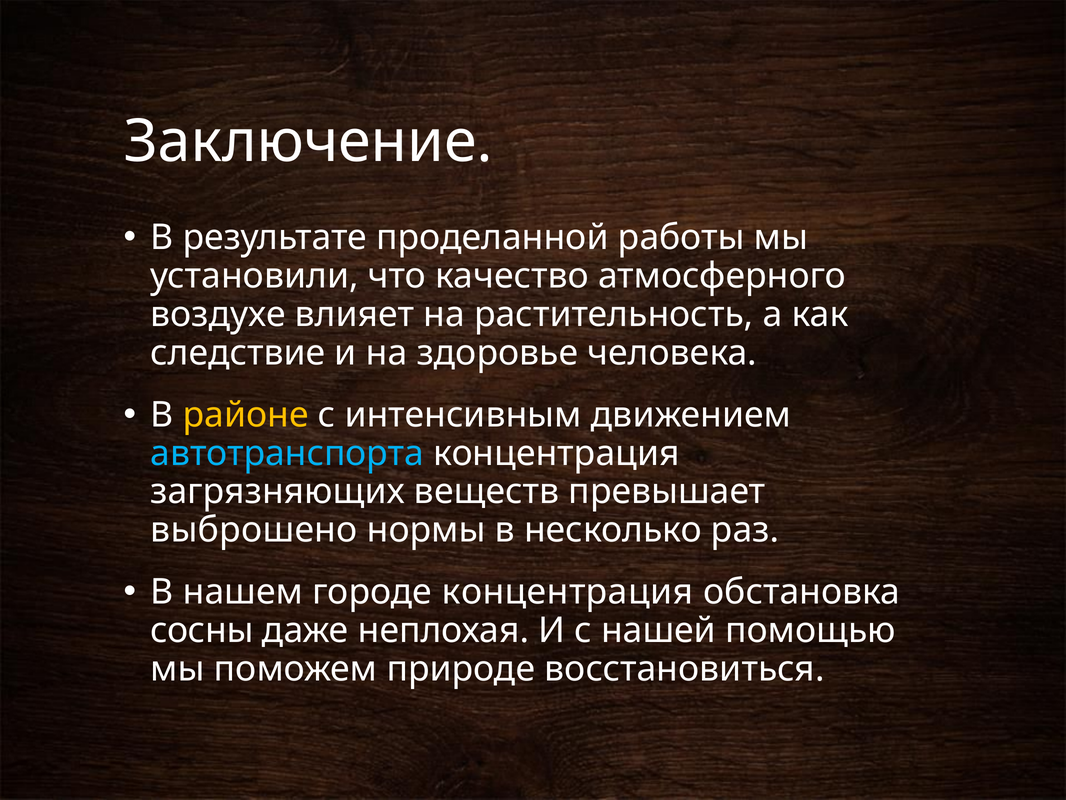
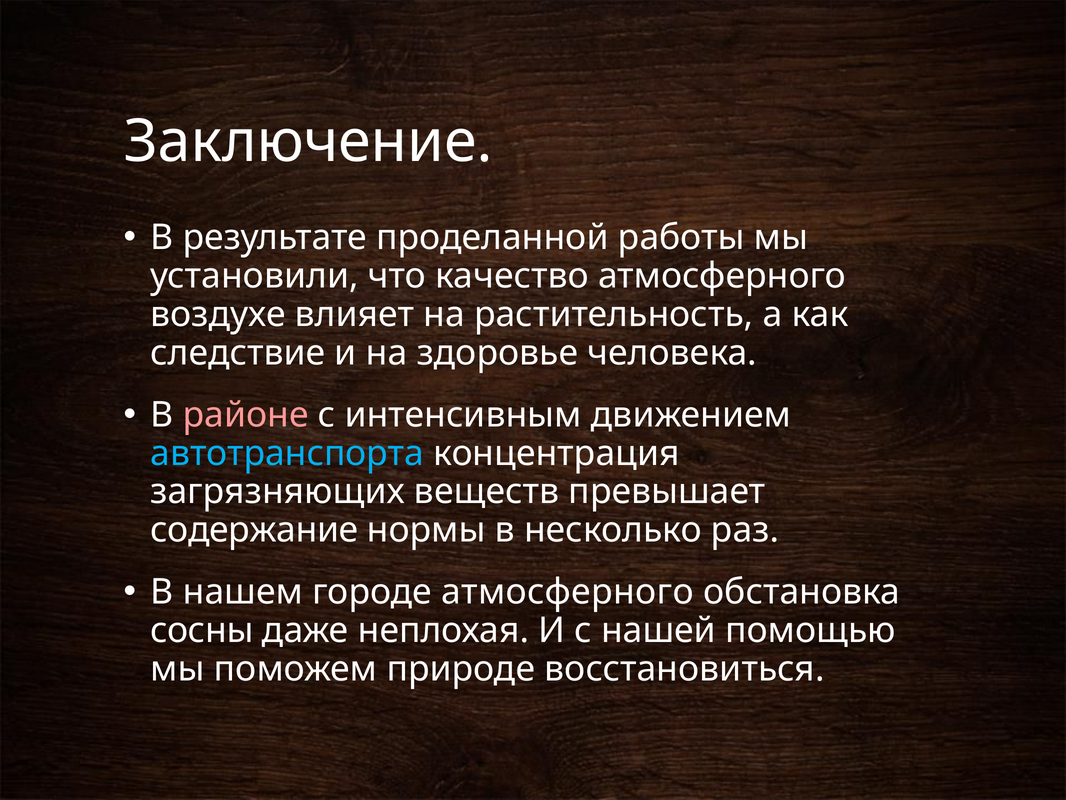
районе colour: yellow -> pink (246, 415)
выброшено: выброшено -> содержание (254, 530)
городе концентрация: концентрация -> атмосферного (568, 592)
